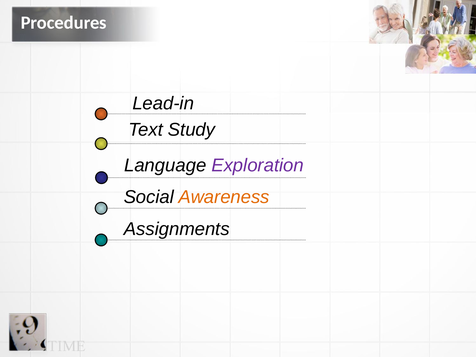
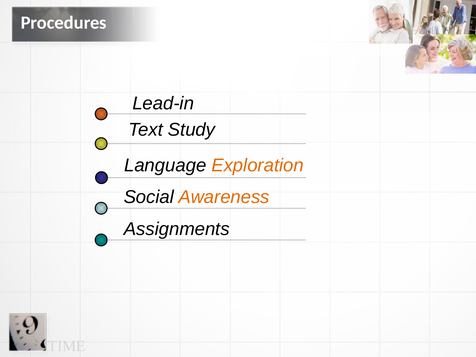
Exploration colour: purple -> orange (258, 165)
